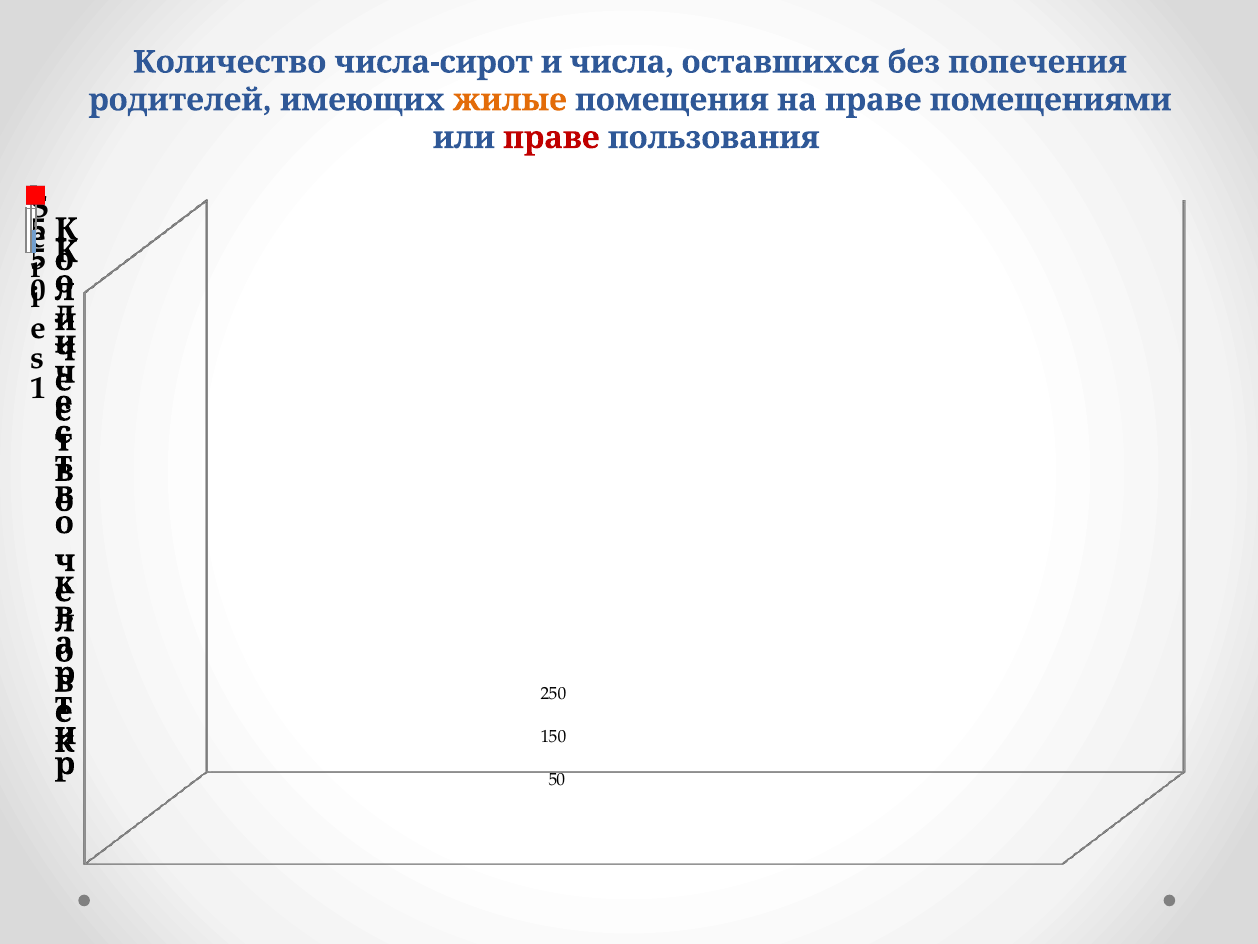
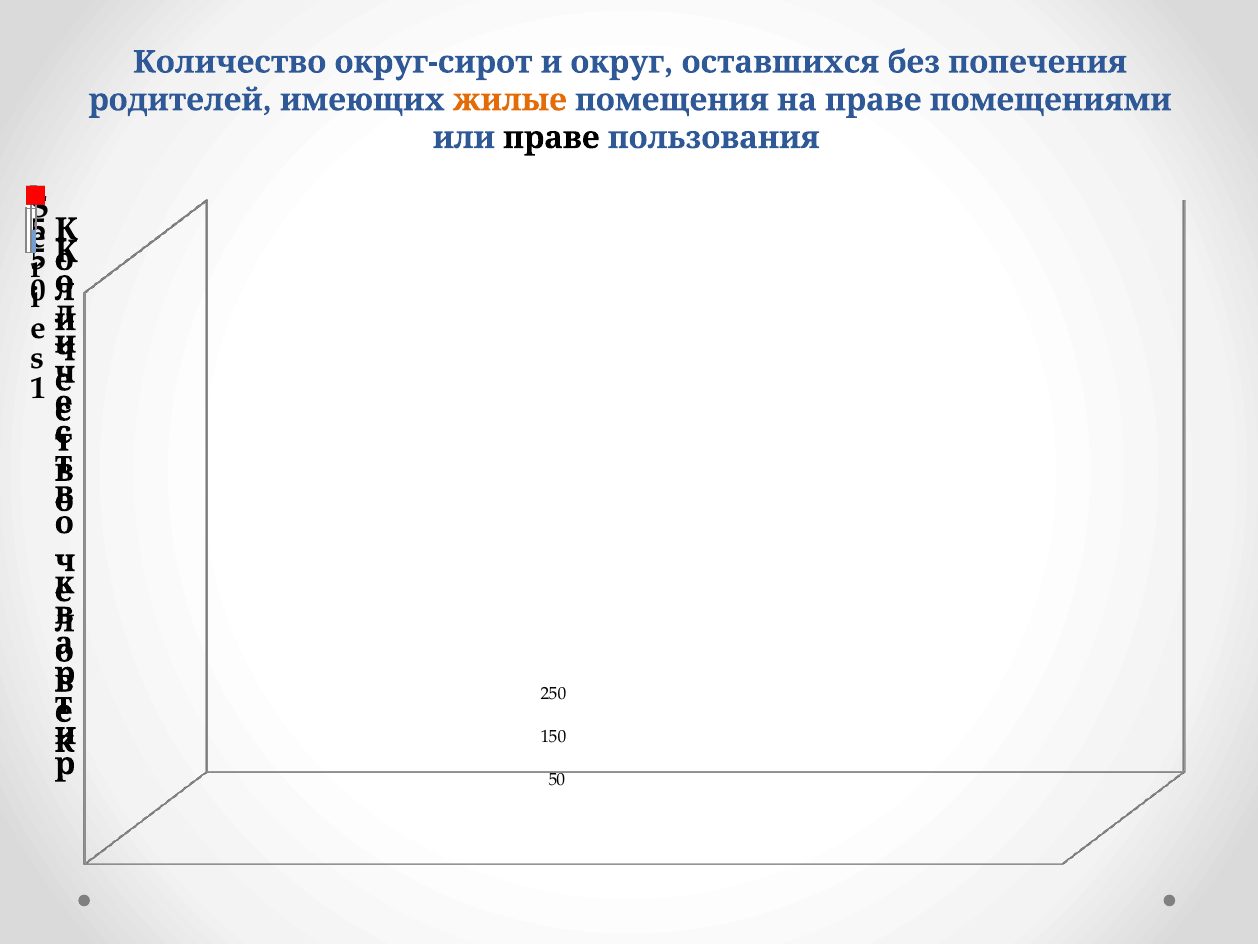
числа-сирот: числа-сирот -> округ-сирот (434, 62)
числа: числа -> округ (622, 62)
праве colour: red -> black (551, 138)
